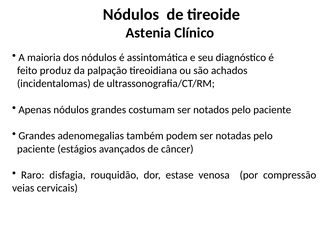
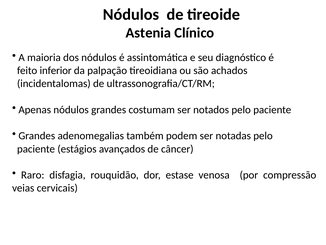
produz: produz -> inferior (56, 70)
